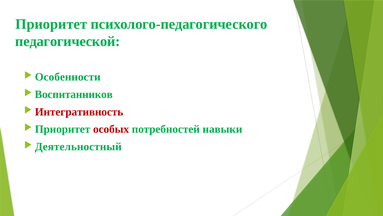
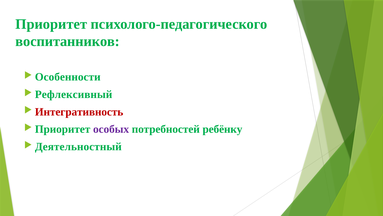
педагогической: педагогической -> воспитанников (68, 41)
Воспитанников: Воспитанников -> Рефлексивный (74, 94)
особых colour: red -> purple (111, 129)
навыки: навыки -> ребёнку (222, 129)
